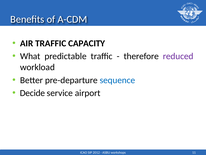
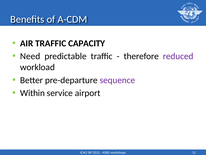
What: What -> Need (30, 56)
sequence colour: blue -> purple (117, 80)
Decide: Decide -> Within (32, 93)
